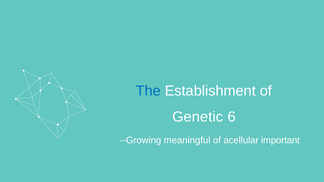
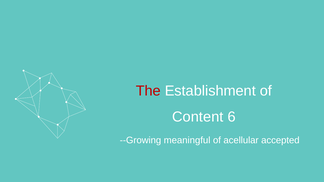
The colour: blue -> red (148, 91)
Genetic: Genetic -> Content (198, 117)
important: important -> accepted (280, 140)
